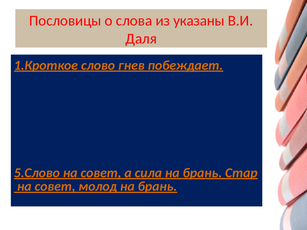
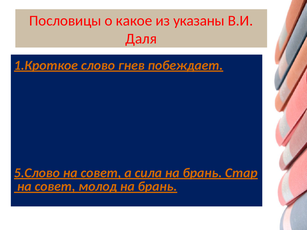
слова: слова -> какое (134, 21)
